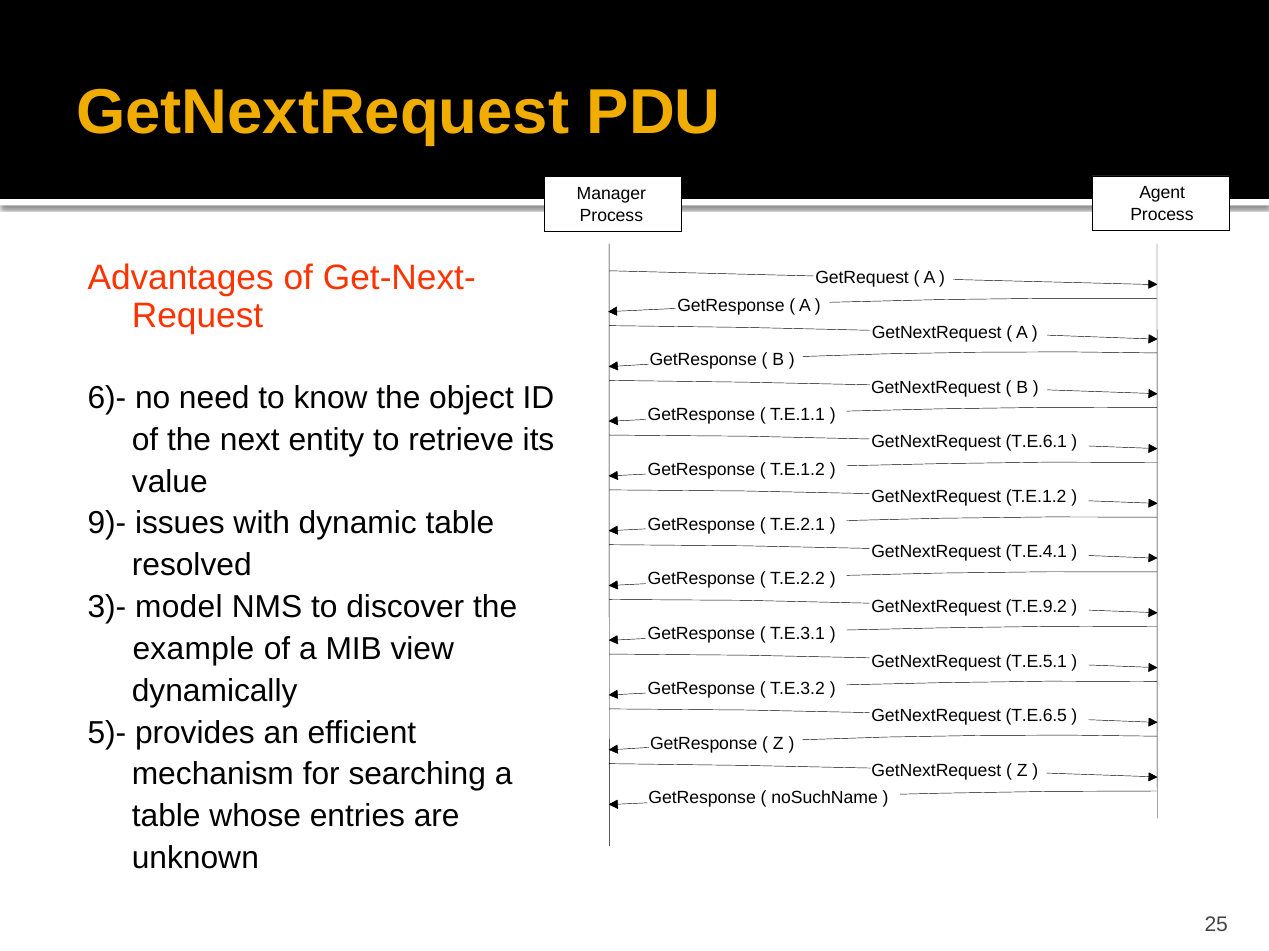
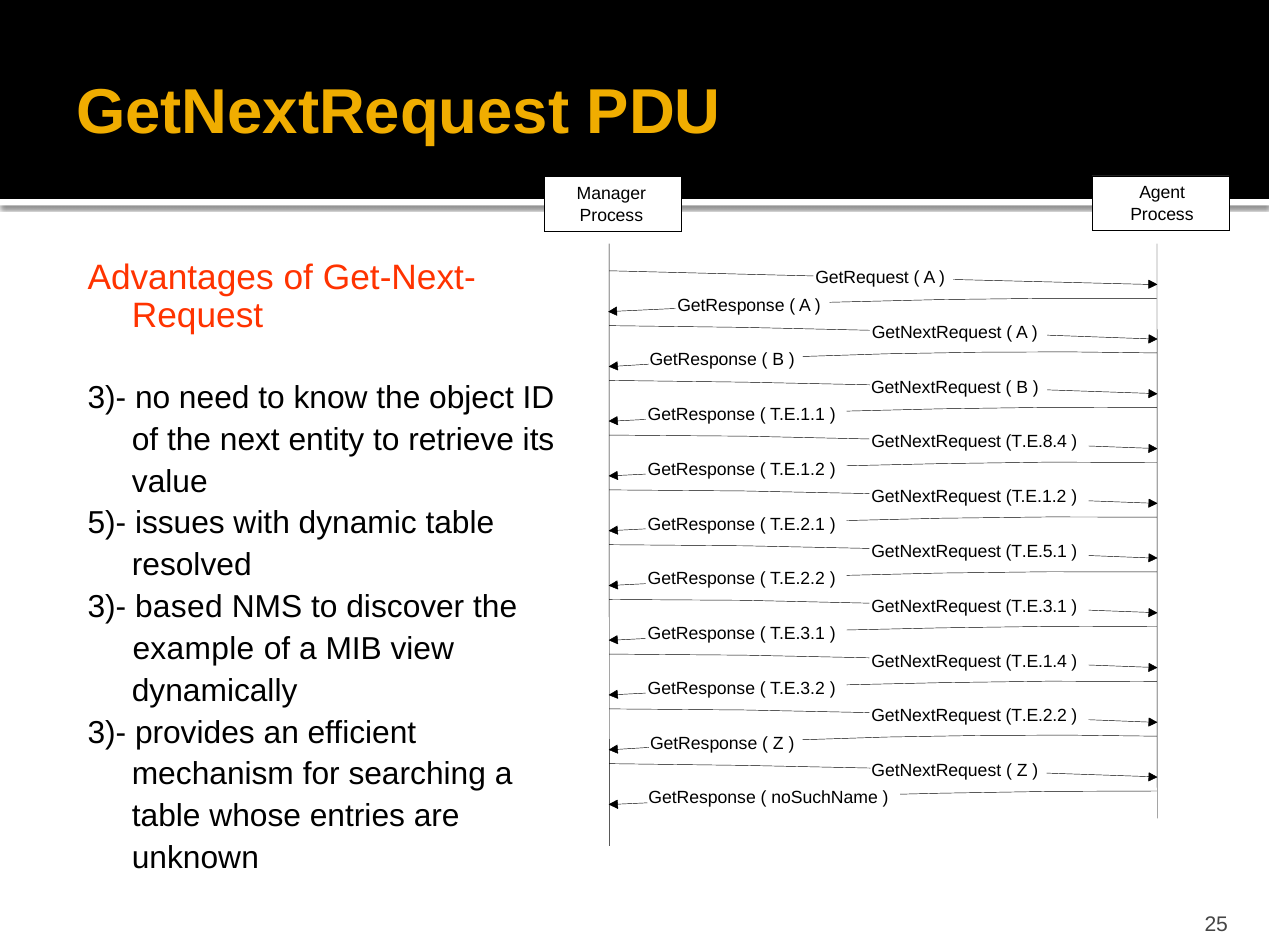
6)-: 6)- -> 3)- (107, 398)
T.E.6.1: T.E.6.1 -> T.E.8.4 (1036, 443)
9)-: 9)- -> 5)- (107, 524)
T.E.4.1: T.E.4.1 -> T.E.5.1 (1036, 552)
model: model -> based (179, 608)
GetNextRequest T.E.9.2: T.E.9.2 -> T.E.3.1 (1036, 607)
T.E.5.1: T.E.5.1 -> T.E.1.4 (1036, 662)
GetNextRequest T.E.6.5: T.E.6.5 -> T.E.2.2 (1036, 717)
5)-: 5)- -> 3)- (107, 733)
